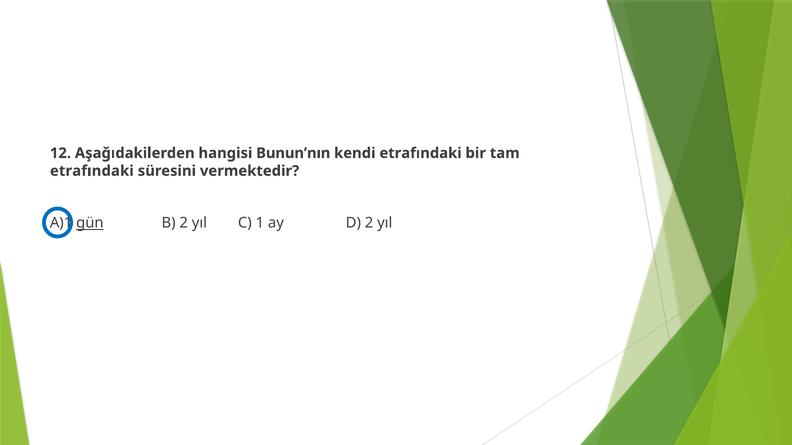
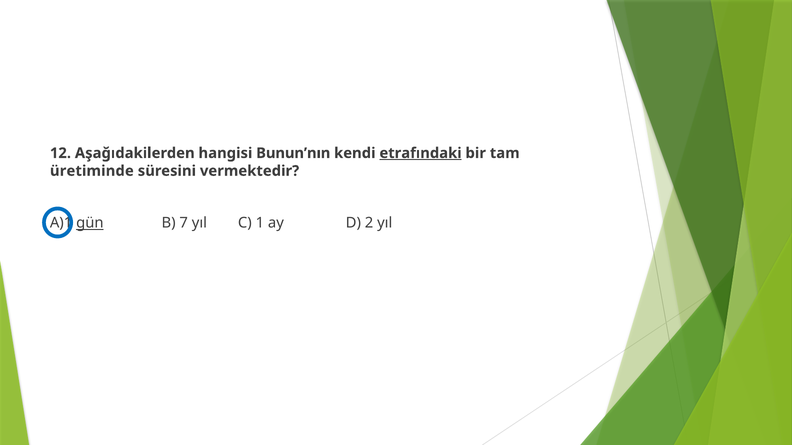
etrafındaki underline: none -> present (421, 153)
etrafındaki: etrafındaki -> üretiminde (92, 171)
B 2: 2 -> 7 (184, 223)
